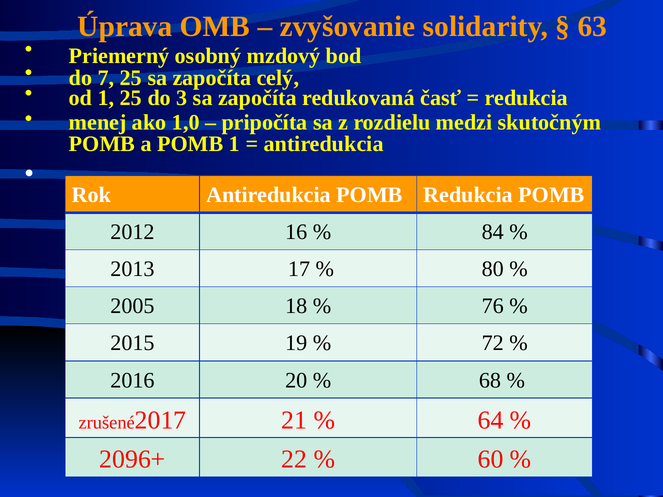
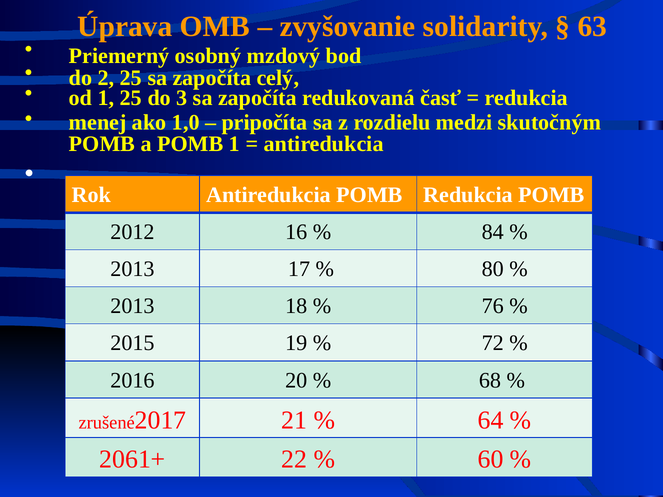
7: 7 -> 2 (106, 78)
2005: 2005 -> 2013 (132, 306)
2096+: 2096+ -> 2061+ (132, 460)
